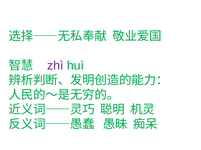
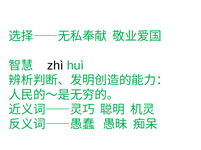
zhì colour: purple -> black (55, 66)
